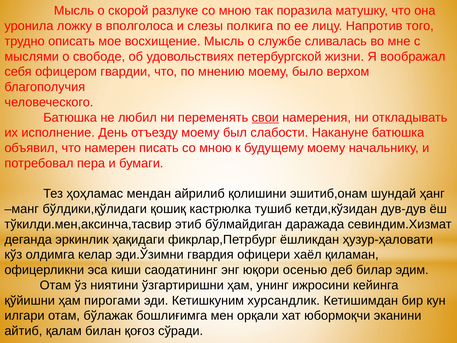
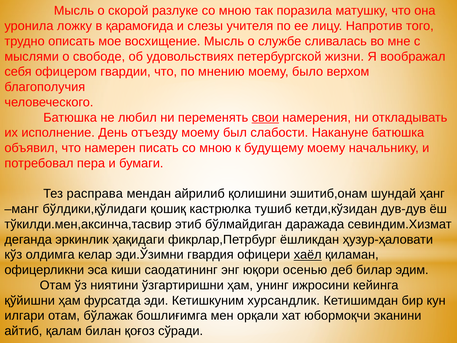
вполголоса: вполголоса -> қарамоғида (140, 26)
полкига: полкига -> учителя (250, 26)
ҳоҳламас: ҳоҳламас -> расправа (95, 194)
хаёл underline: none -> present (308, 255)
пирогами: пирогами -> фурсатда (112, 300)
